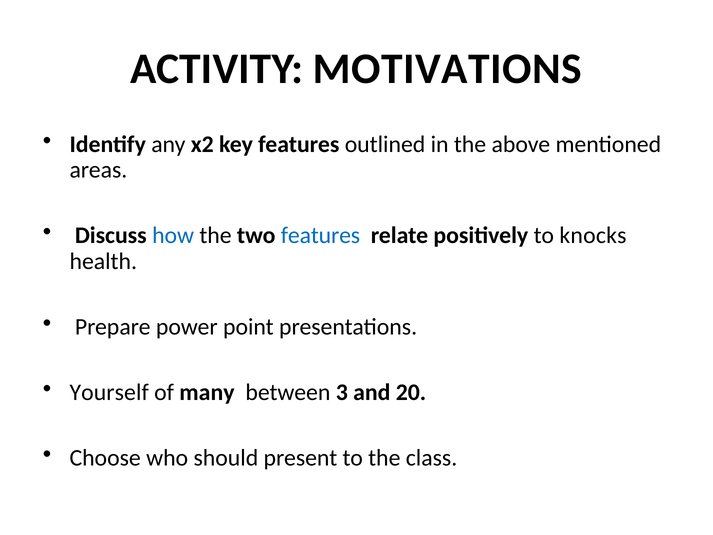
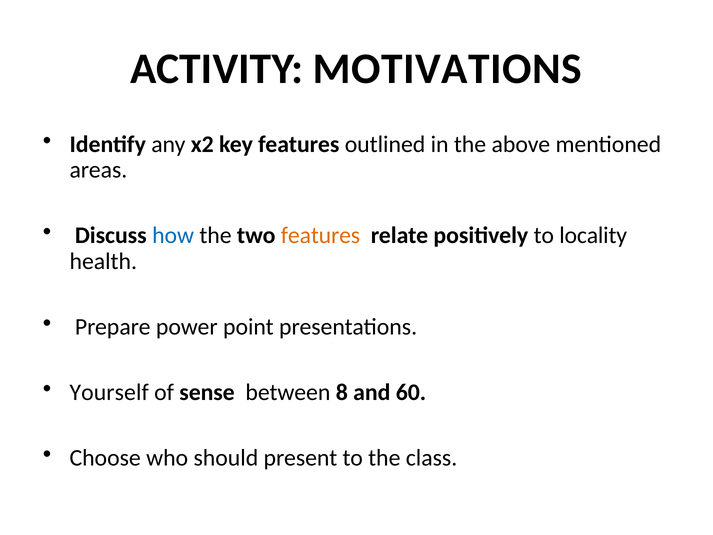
features colour: blue -> orange (321, 235)
knocks: knocks -> locality (593, 235)
many: many -> sense (207, 392)
3: 3 -> 8 (342, 392)
20: 20 -> 60 (411, 392)
